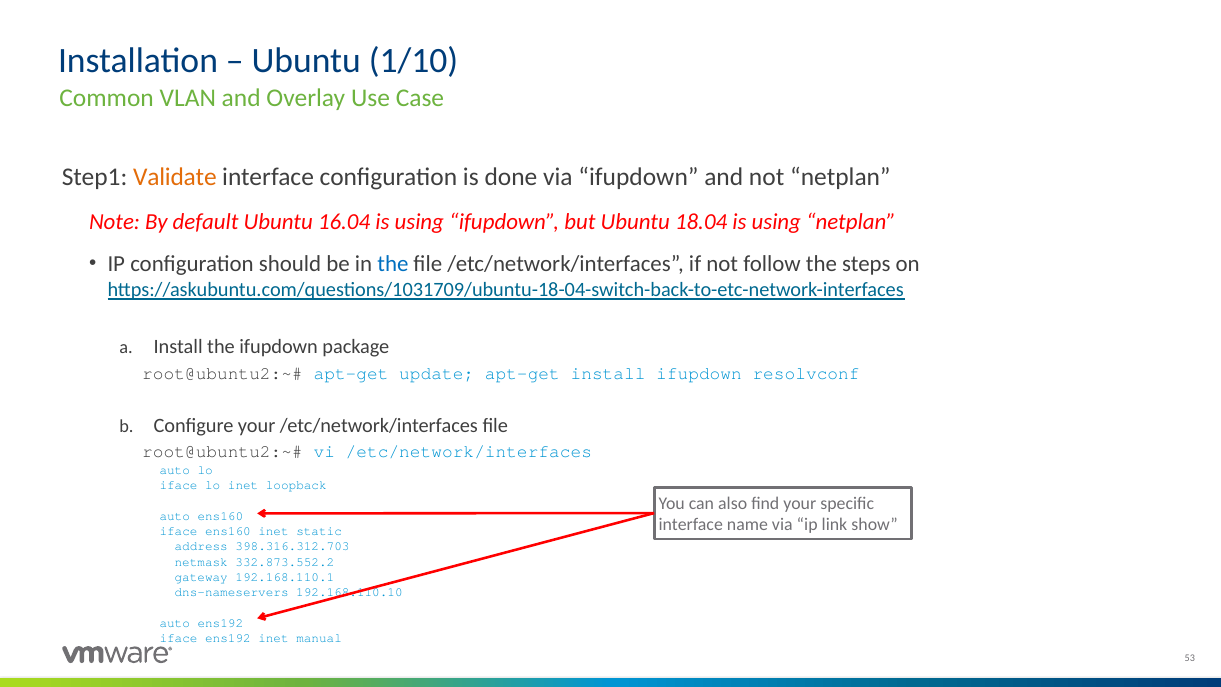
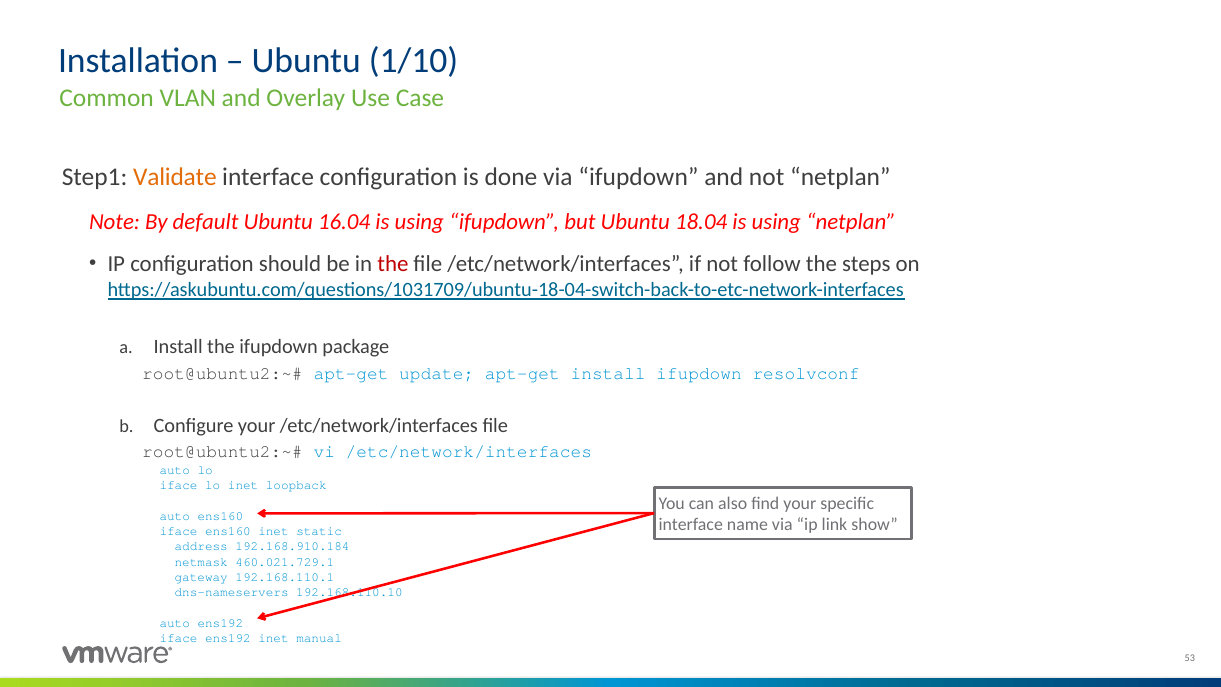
the colour: blue -> red (393, 264)
398.316.312.703: 398.316.312.703 -> 192.168.910.184 (292, 547)
332.873.552.2: 332.873.552.2 -> 460.021.729.1 (285, 562)
